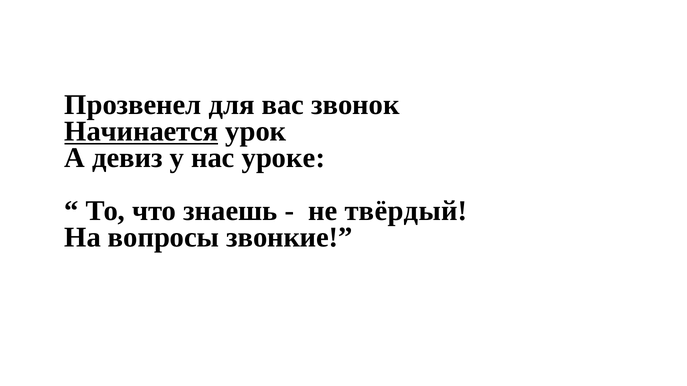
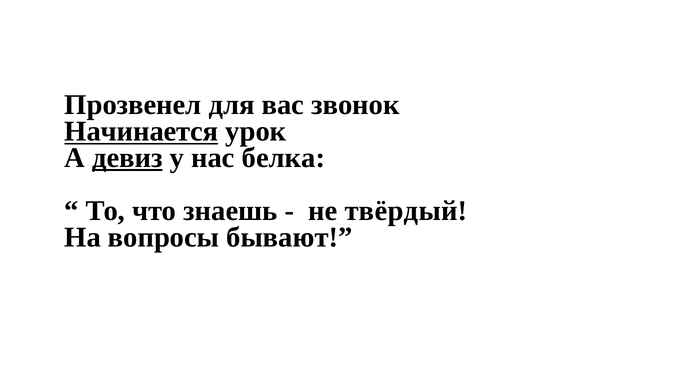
девиз underline: none -> present (127, 158)
уроке: уроке -> белка (283, 158)
звонкие: звонкие -> бывают (289, 237)
